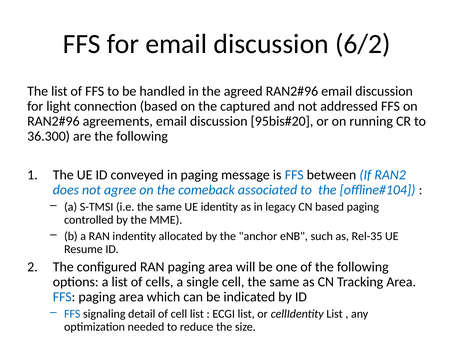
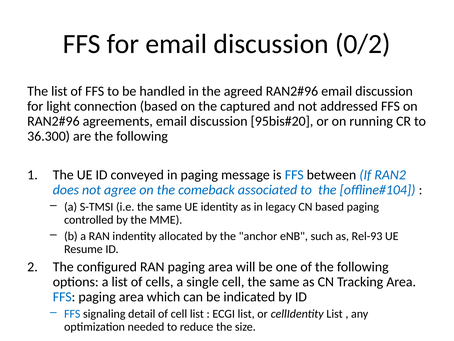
6/2: 6/2 -> 0/2 (363, 44)
Rel-35: Rel-35 -> Rel-93 (367, 236)
